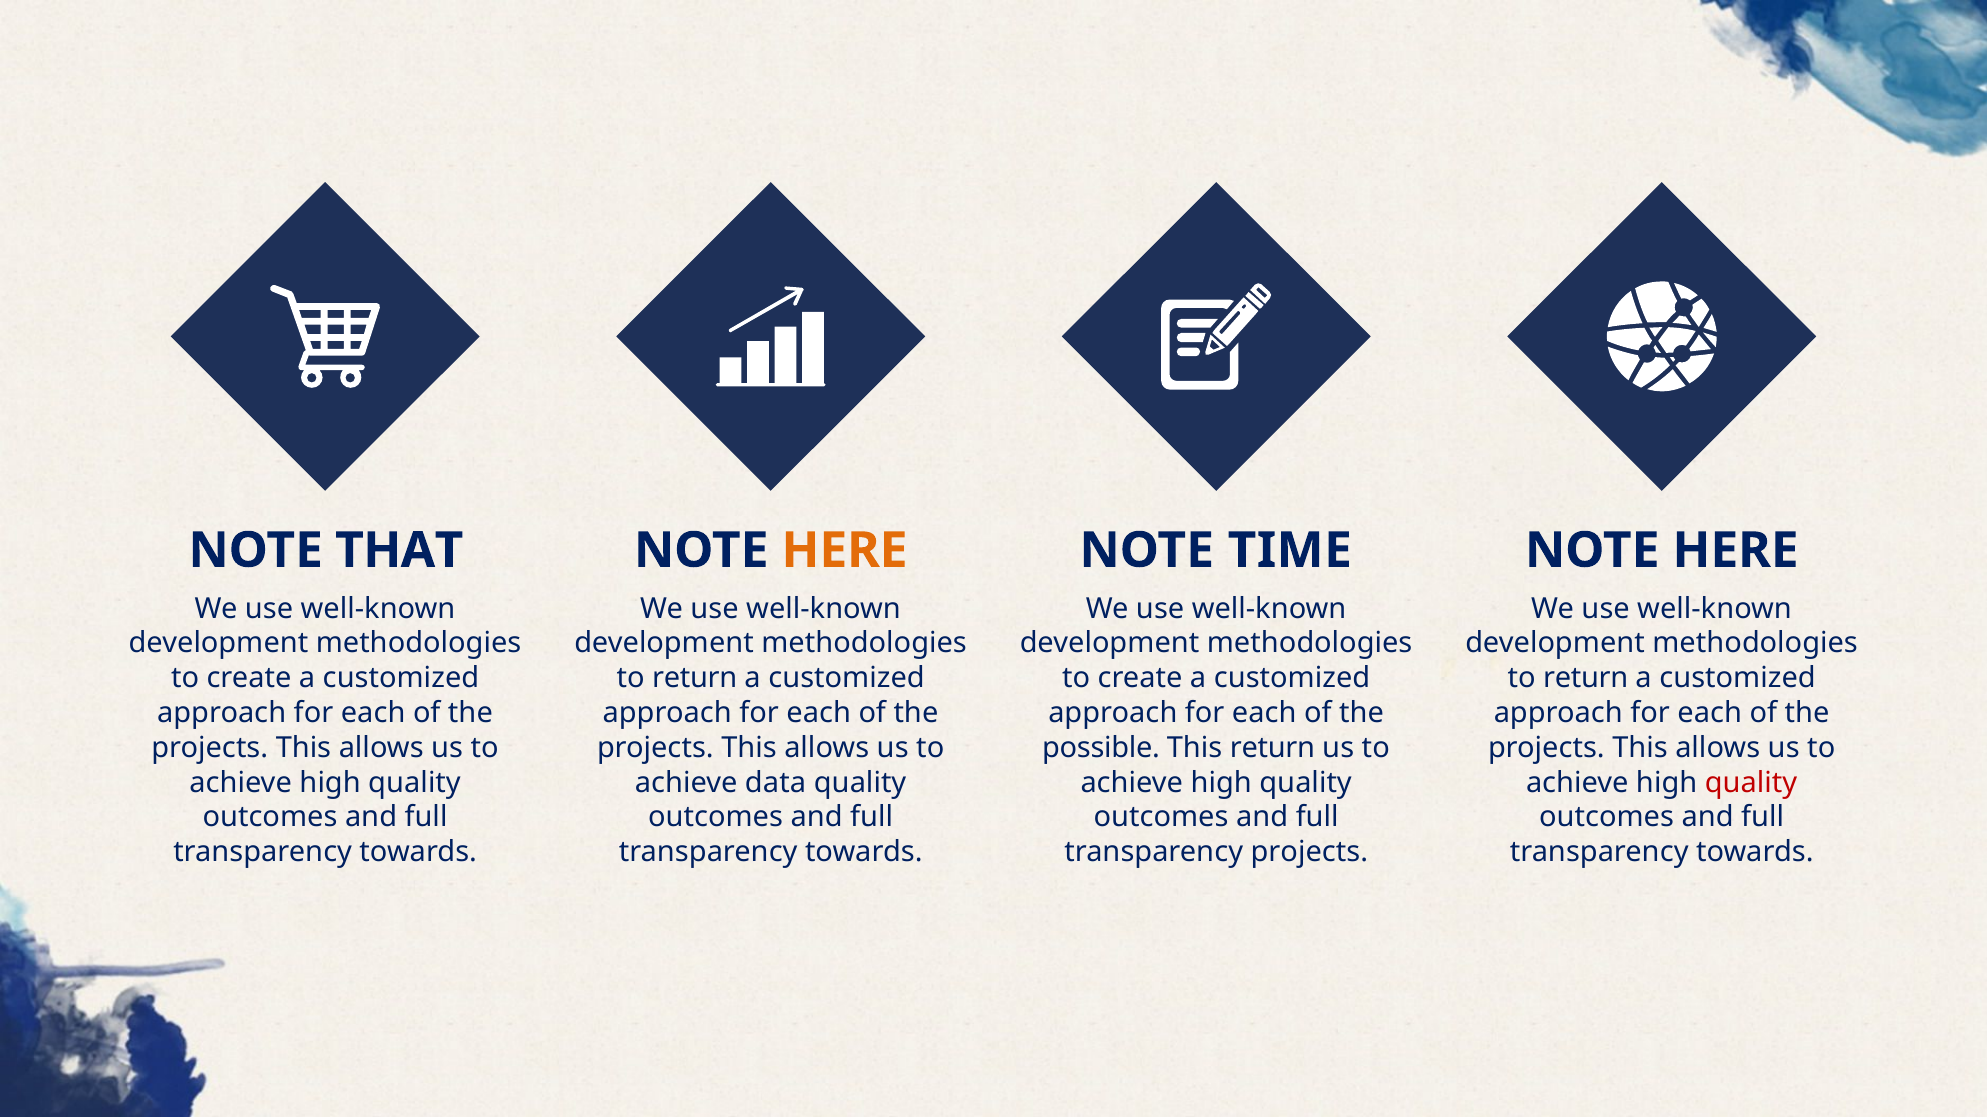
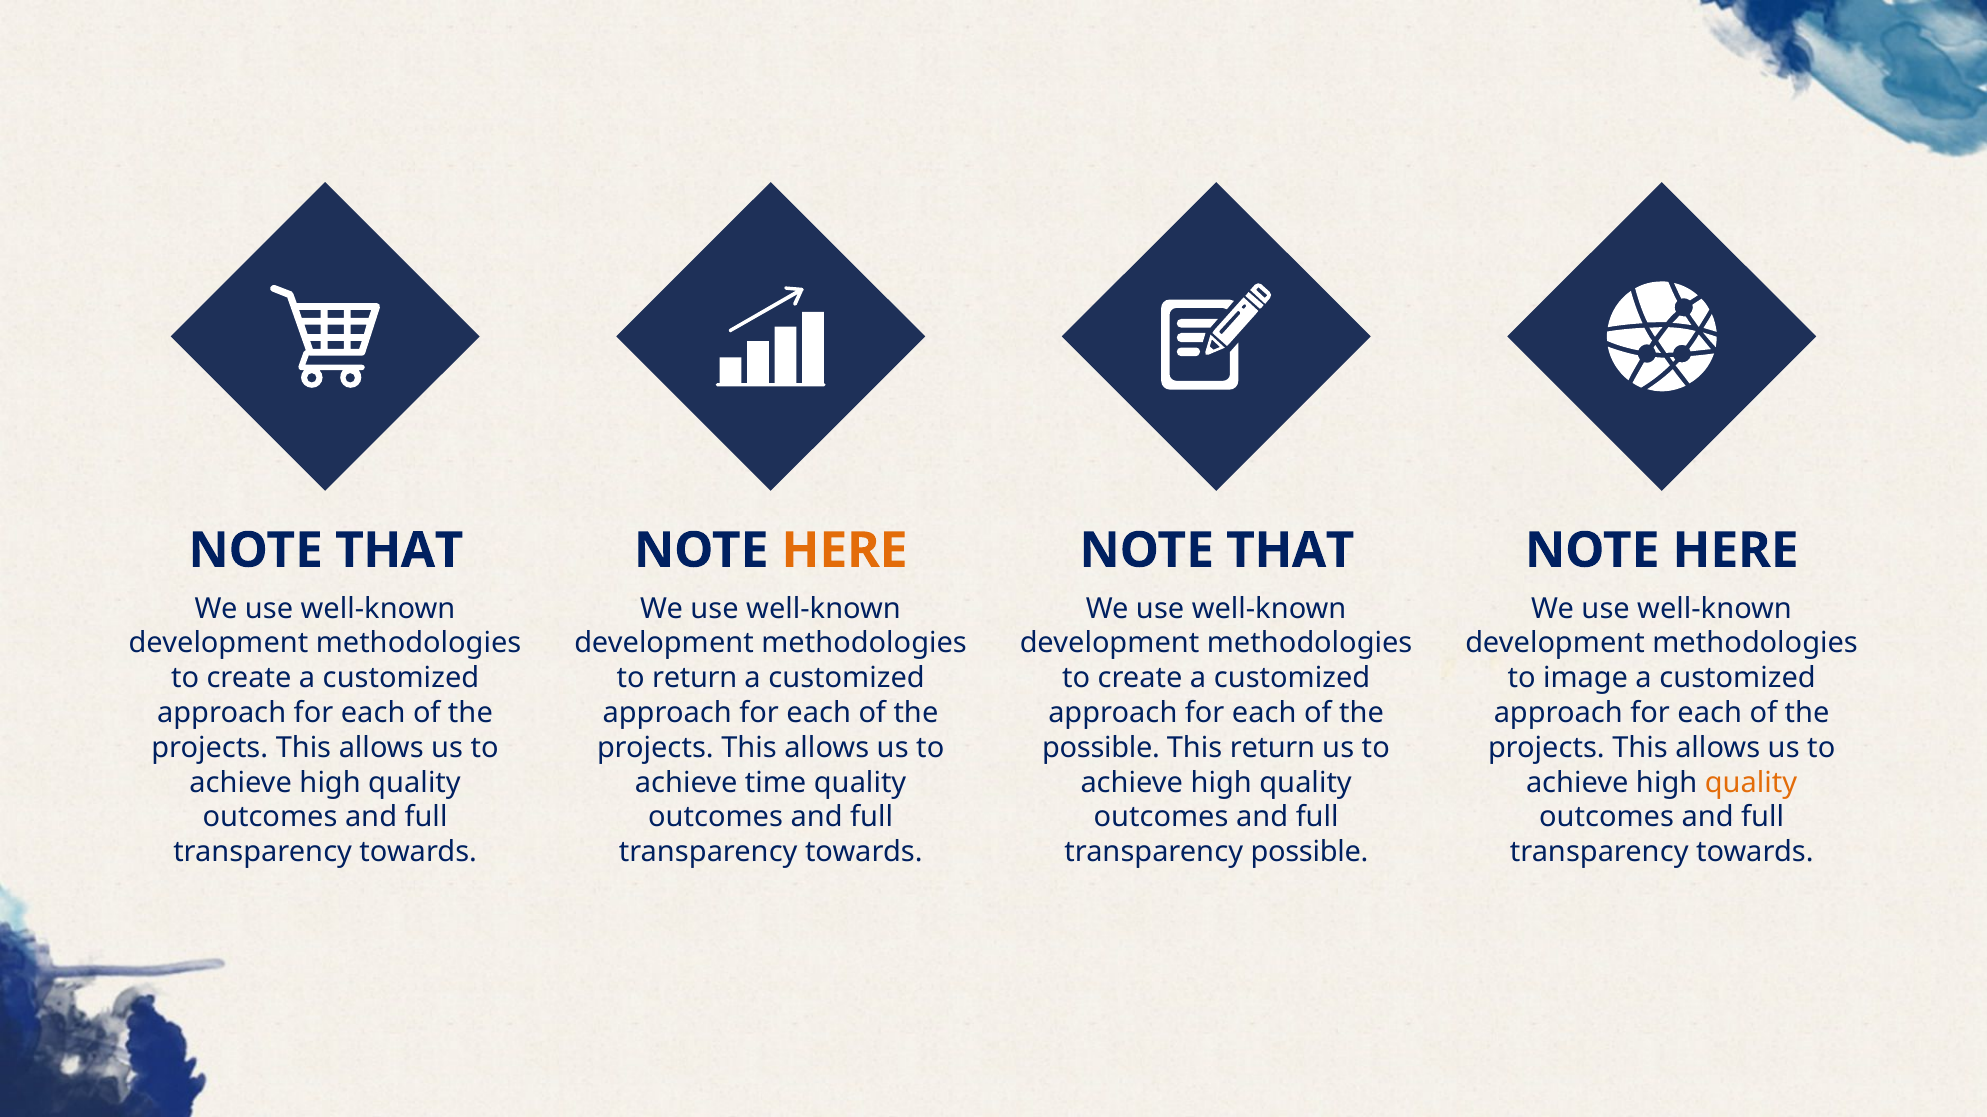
TIME: TIME -> THAT (1290, 551)
return: return -> image (1586, 679)
data: data -> time (776, 783)
quality colour: red -> orange (1751, 783)
transparency projects: projects -> possible (1309, 853)
